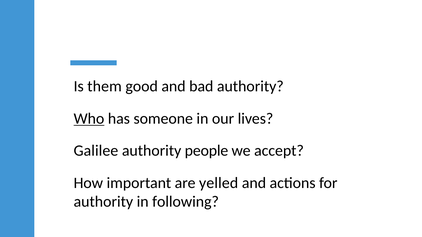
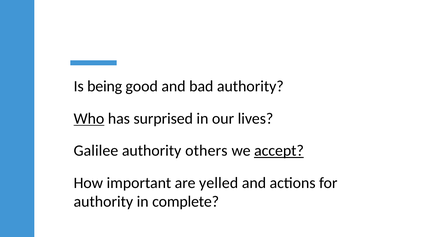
them: them -> being (105, 87)
someone: someone -> surprised (163, 119)
people: people -> others (206, 151)
accept underline: none -> present (279, 151)
following: following -> complete (186, 202)
